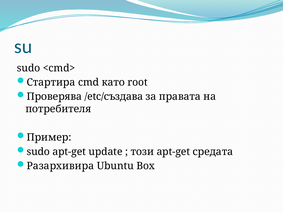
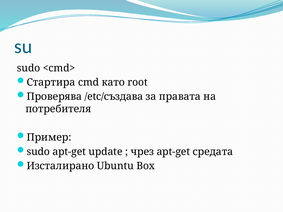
този: този -> чрез (142, 152)
Разархивира: Разархивира -> Изсталирано (60, 166)
